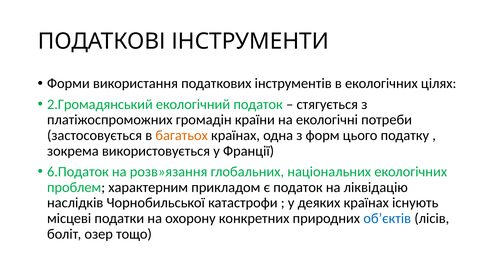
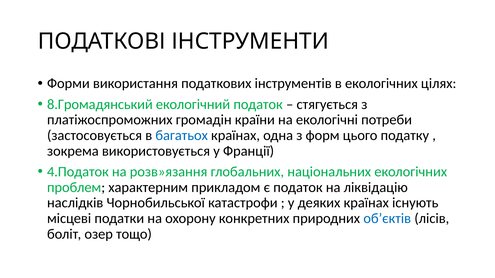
2.Громадянський: 2.Громадянський -> 8.Громадянський (100, 104)
багатьох colour: orange -> blue (182, 136)
6.Податок: 6.Податок -> 4.Податок (78, 172)
